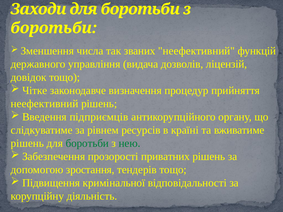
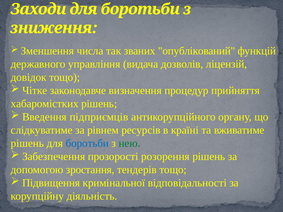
боротьби: боротьби -> зниження (54, 28)
званих неефективний: неефективний -> опублікований (197, 51)
неефективний: неефективний -> хабаромістких (45, 104)
боротьби colour: green -> blue (87, 143)
приватних: приватних -> розорення (165, 157)
